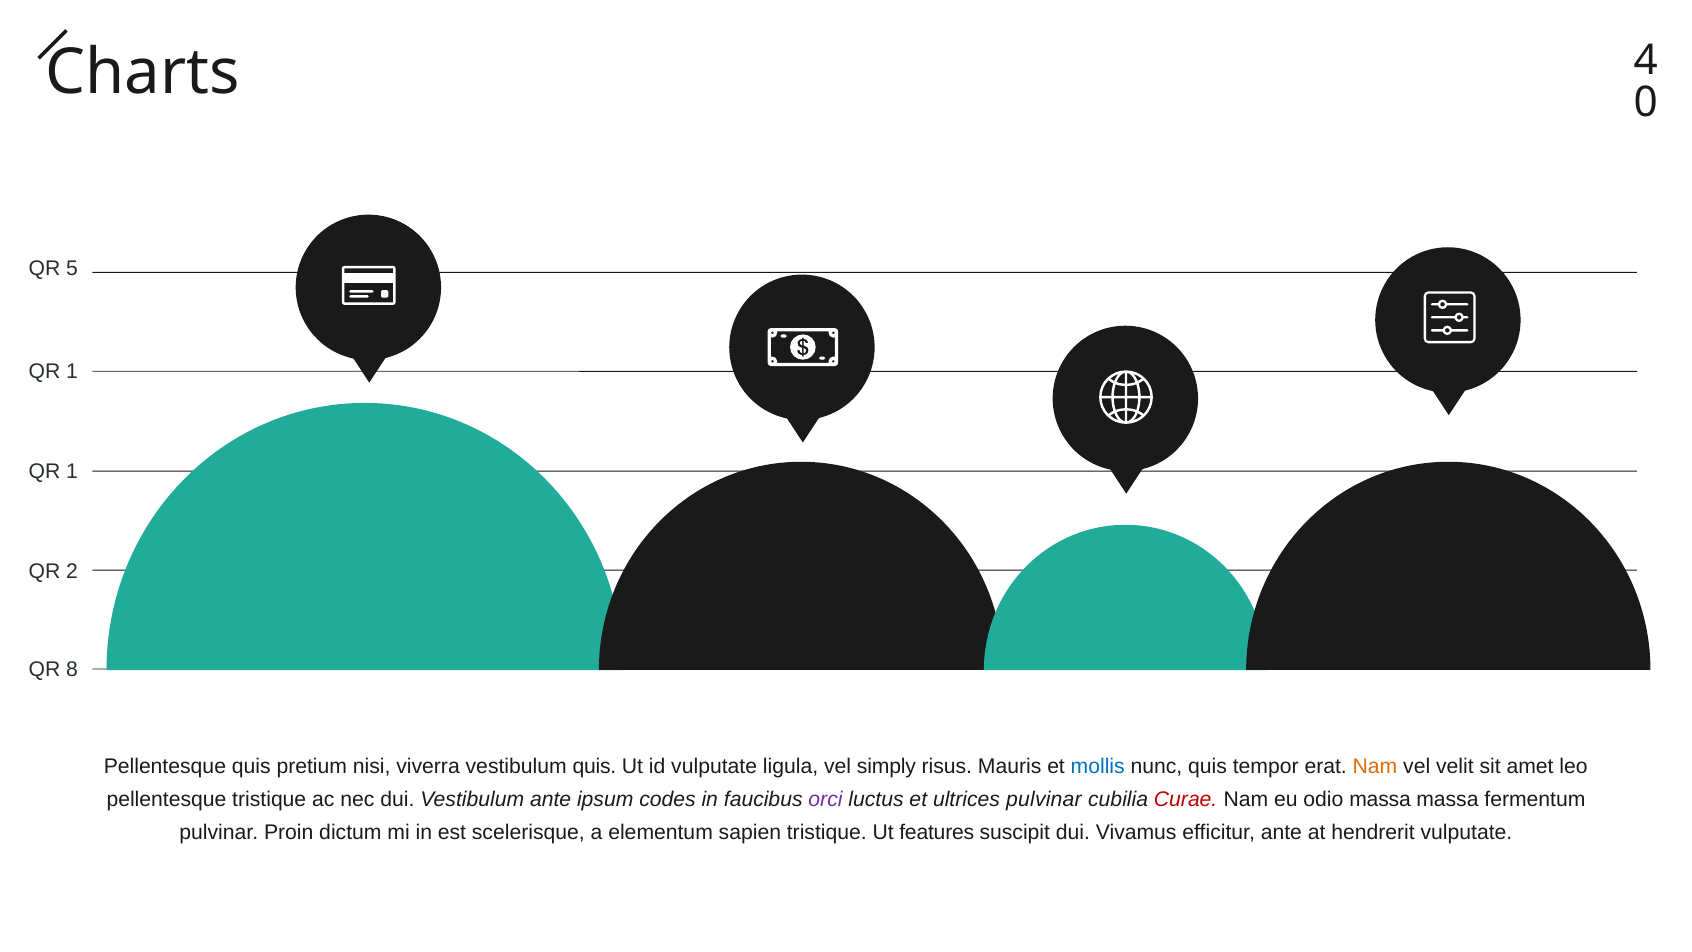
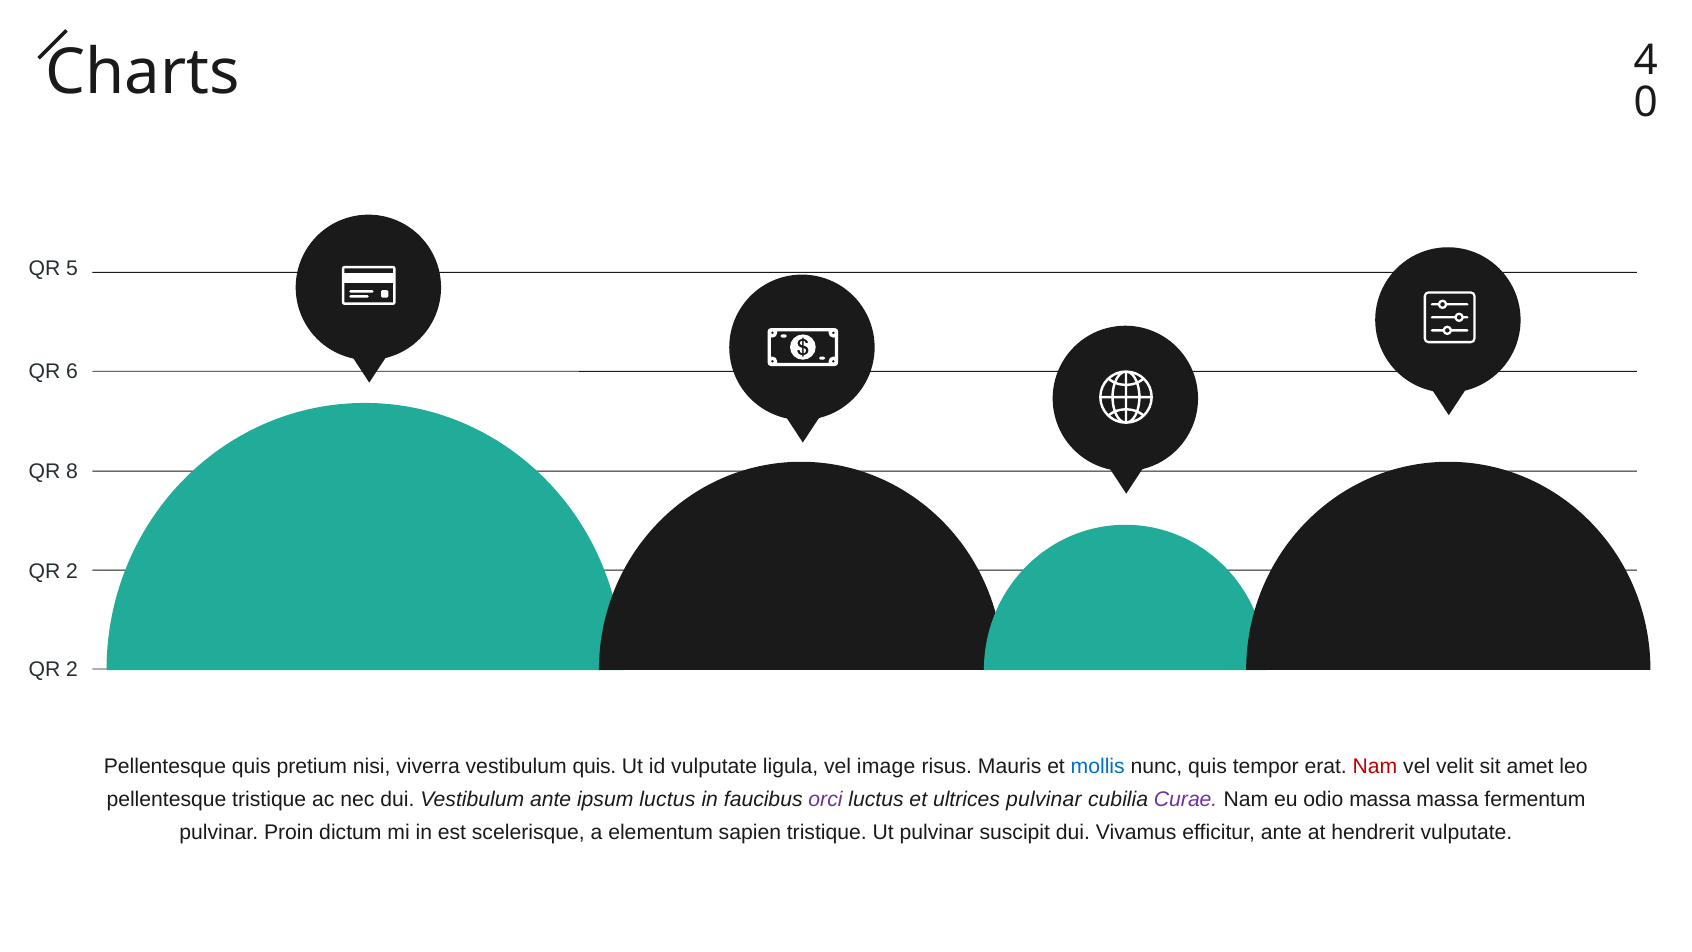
1: 1 -> 6 (72, 371)
1: 1 -> 8 (72, 471)
8: 8 -> 2 (72, 669)
simply: simply -> image (886, 766)
Nam colour: orange -> red (1375, 766)
ipsum codes: codes -> luctus (667, 799)
Curae colour: red -> purple (1186, 799)
Ut features: features -> pulvinar (937, 832)
